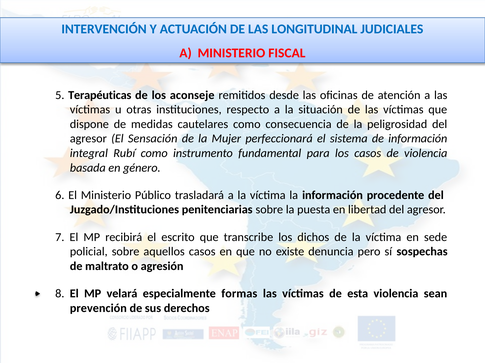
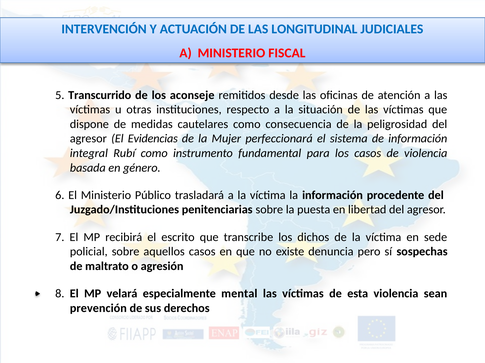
Terapéuticas: Terapéuticas -> Transcurrido (100, 95)
Sensación: Sensación -> Evidencias (153, 139)
formas: formas -> mental (239, 294)
